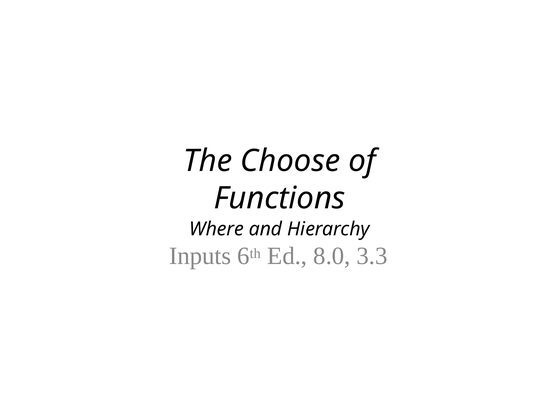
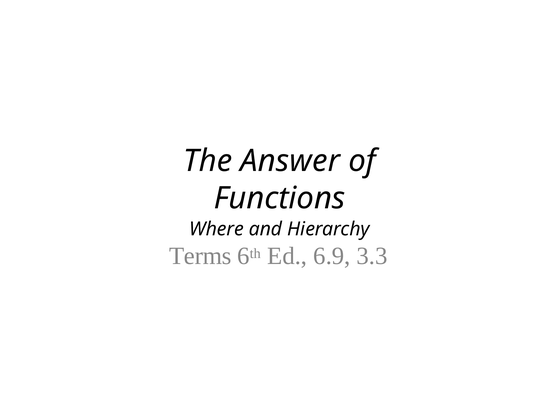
Choose: Choose -> Answer (290, 161)
Inputs: Inputs -> Terms (200, 256)
8.0: 8.0 -> 6.9 (332, 256)
